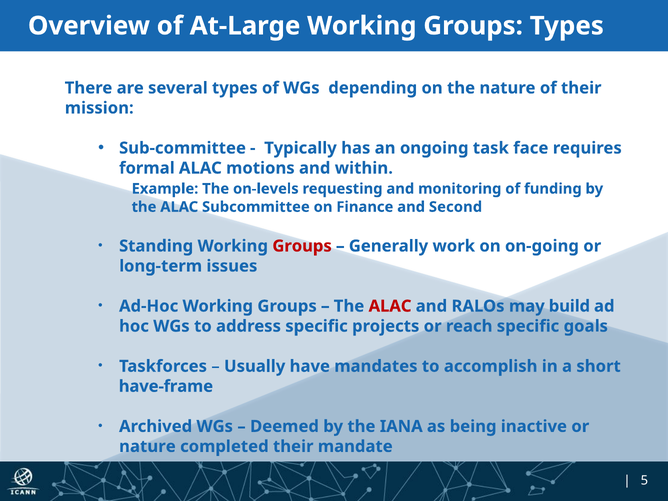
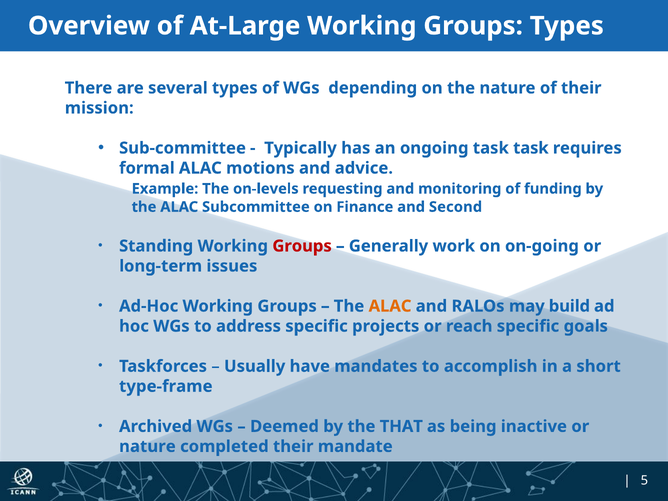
task face: face -> task (531, 148)
within: within -> advice (364, 168)
ALAC colour: red -> orange (390, 306)
have-frame: have-frame -> type-frame (166, 386)
IANA: IANA -> THAT (401, 426)
